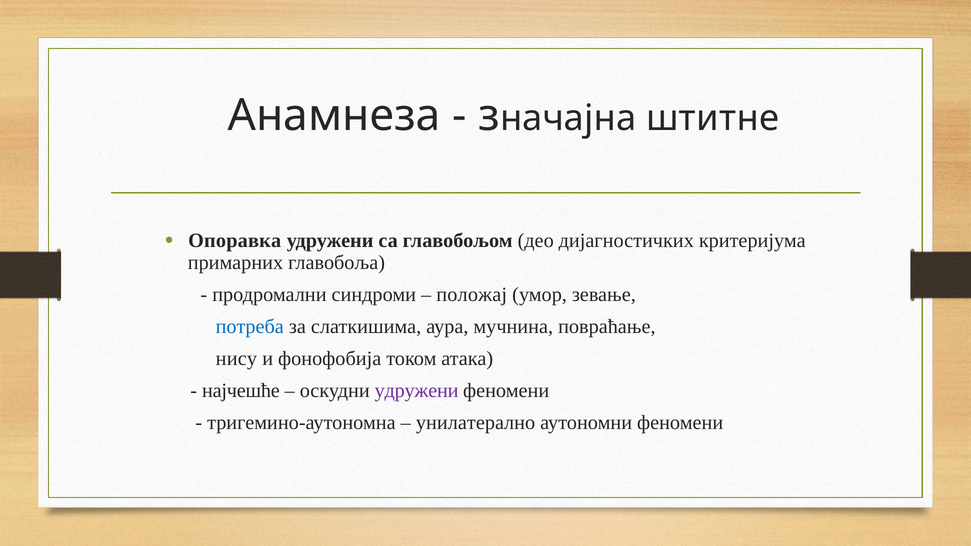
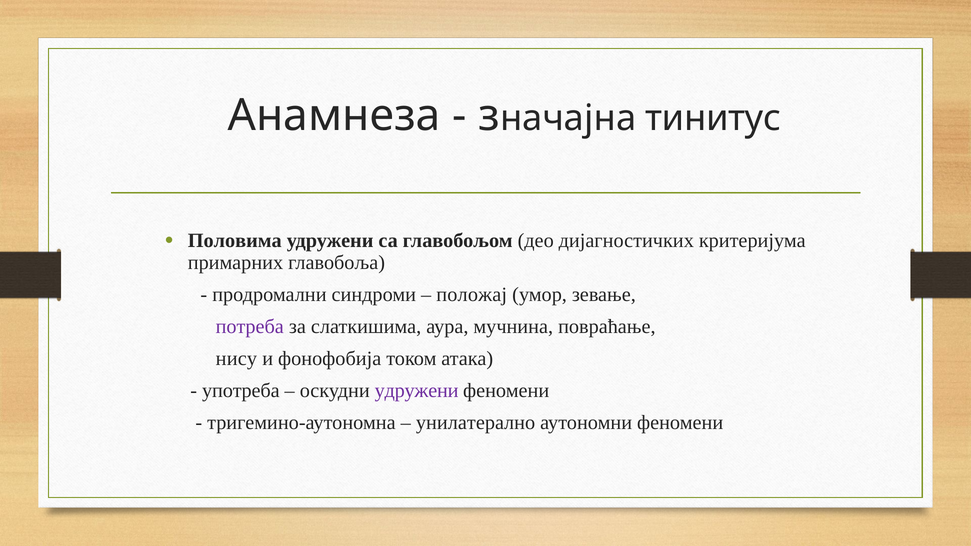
штитне: штитне -> тинитус (713, 118)
Опоравка: Опоравка -> Половима (235, 241)
потреба colour: blue -> purple (250, 327)
најчешће: најчешће -> употреба (241, 391)
